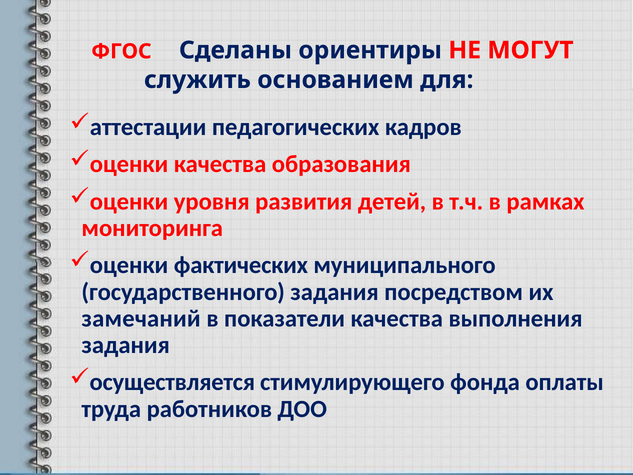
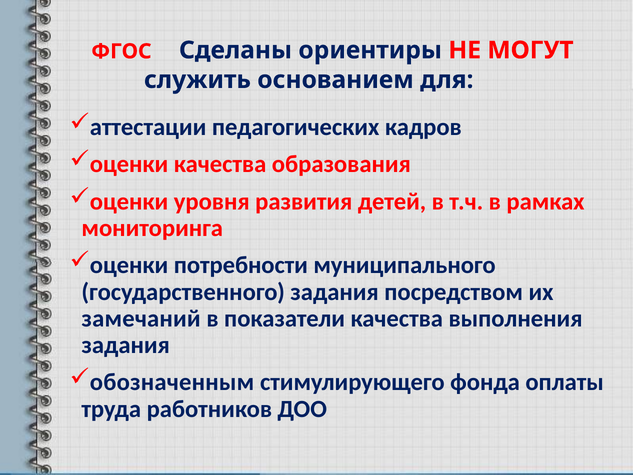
фактических: фактических -> потребности (241, 265)
осуществляется: осуществляется -> обозначенным (172, 382)
